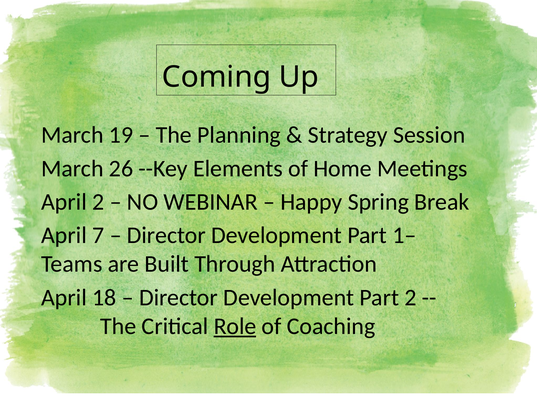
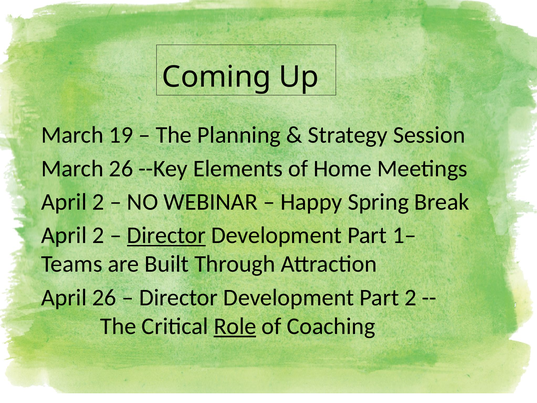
7: 7 -> 2 (98, 235)
Director underline: none -> present (166, 235)
April 18: 18 -> 26 (104, 297)
